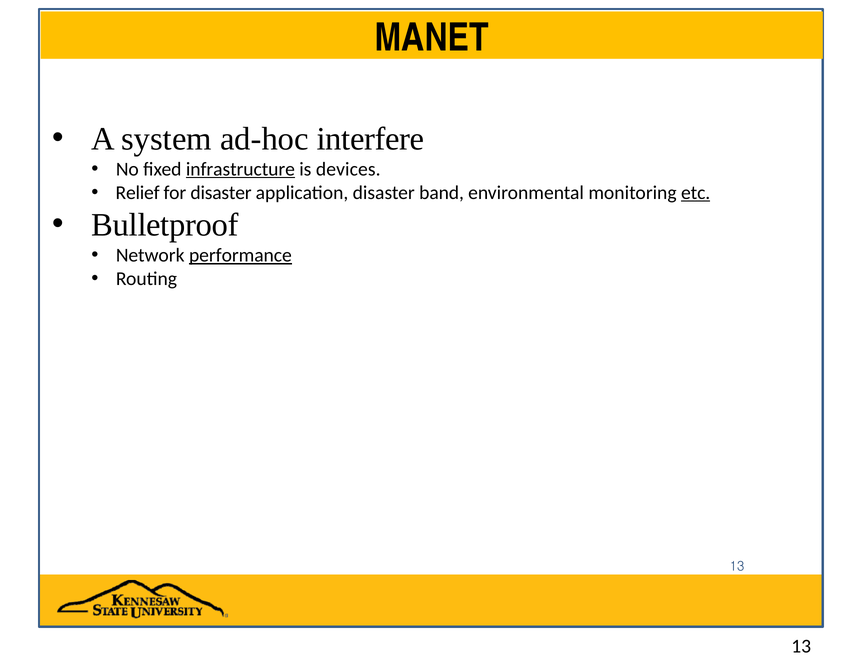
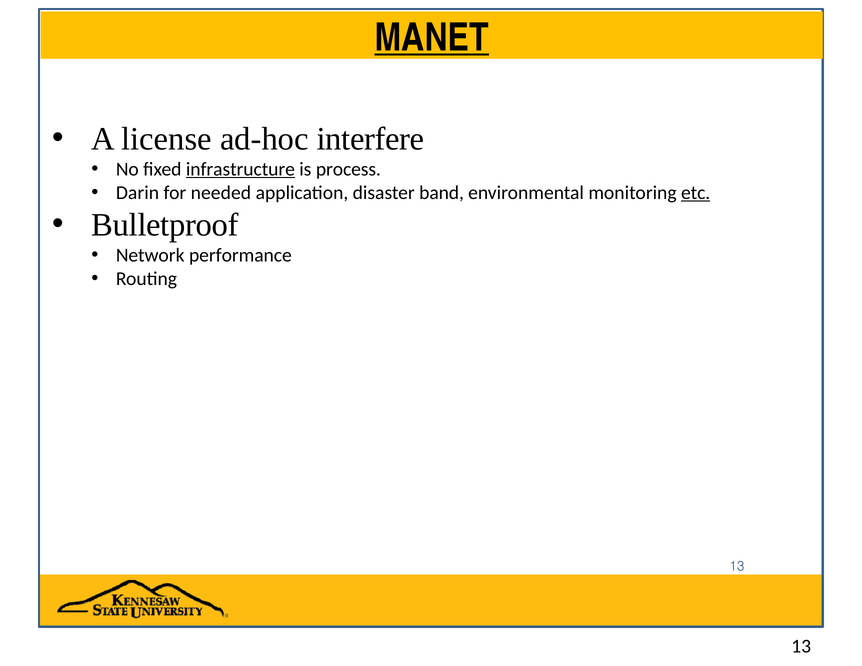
MANET underline: none -> present (432, 38)
system: system -> license (167, 139)
devices: devices -> process (348, 169)
Relief: Relief -> Darin (137, 193)
for disaster: disaster -> needed (221, 193)
performance underline: present -> none (240, 255)
